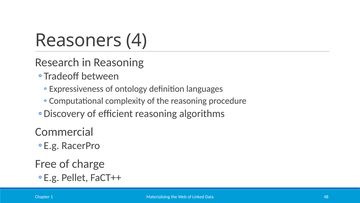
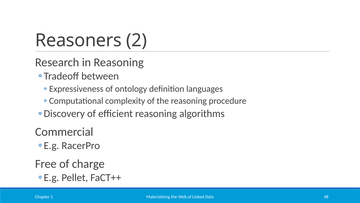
4: 4 -> 2 (137, 40)
